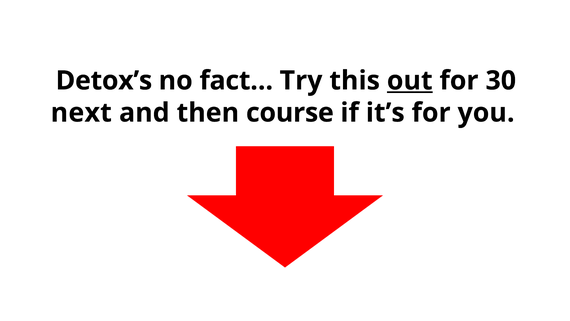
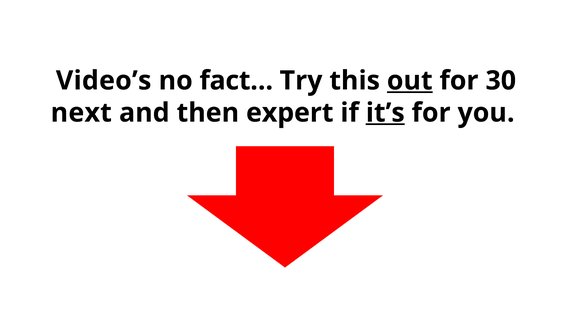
Detox’s: Detox’s -> Video’s (104, 81)
course: course -> expert (290, 113)
it’s underline: none -> present (385, 113)
